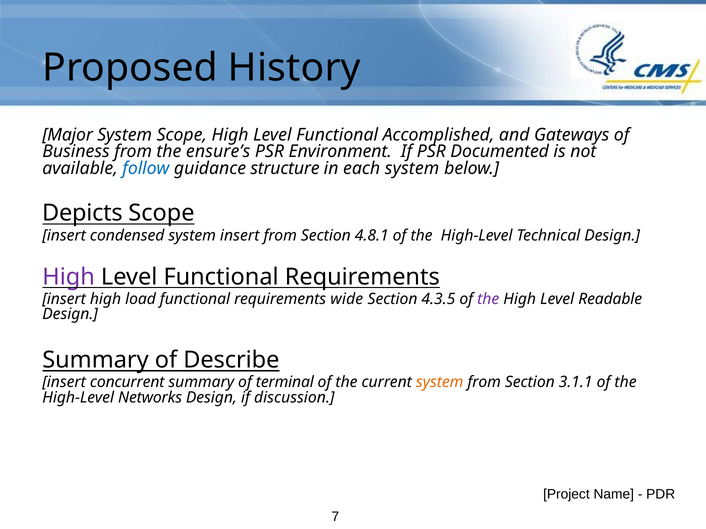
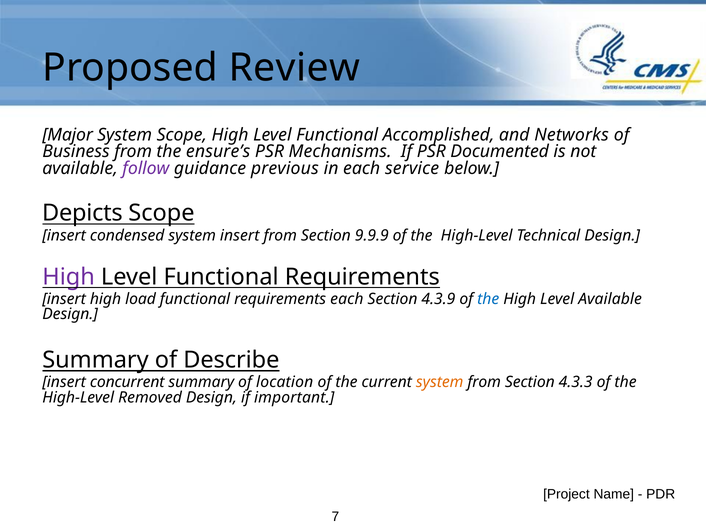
History: History -> Review (294, 68)
Gateways: Gateways -> Networks (572, 135)
Environment: Environment -> Mechanisms (340, 152)
follow colour: blue -> purple (146, 169)
structure: structure -> previous (285, 169)
each system: system -> service (412, 169)
4.8.1: 4.8.1 -> 9.9.9 (372, 236)
requirements wide: wide -> each (347, 299)
4.3.5: 4.3.5 -> 4.3.9 (438, 299)
the colour: purple -> blue (488, 299)
Level Readable: Readable -> Available (610, 299)
terminal: terminal -> location (285, 383)
3.1.1: 3.1.1 -> 4.3.3 (576, 383)
Networks: Networks -> Removed (150, 398)
discussion: discussion -> important (294, 398)
